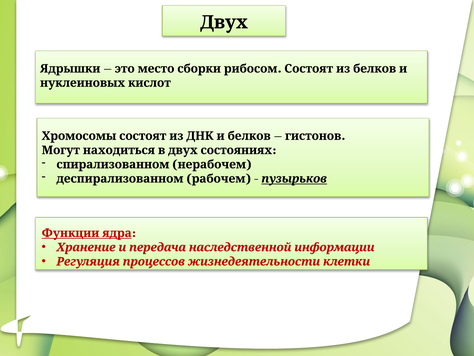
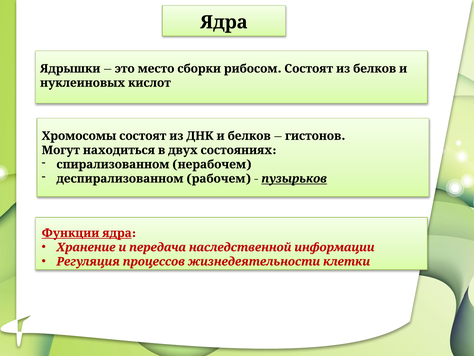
Двух: Двух -> Ядра (224, 22)
